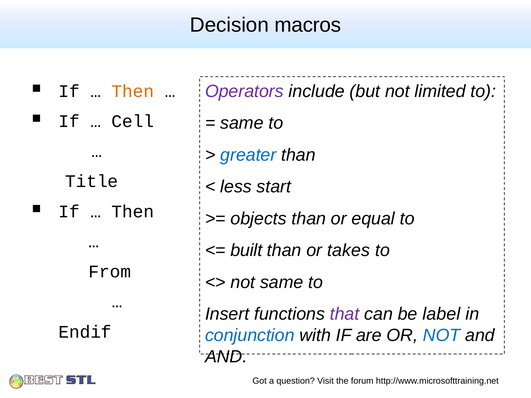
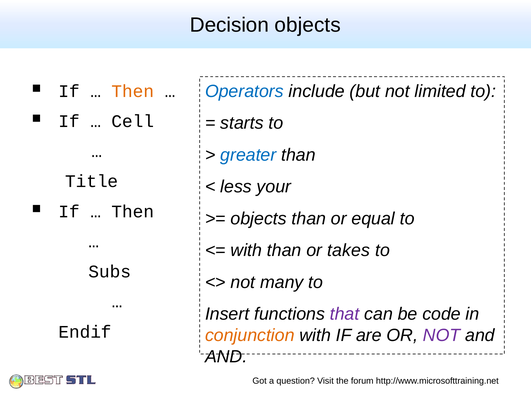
Decision macros: macros -> objects (308, 25)
Operators colour: purple -> blue (244, 91)
same: same -> starts (242, 123)
start: start -> your (274, 187)
built: built -> with (246, 251)
From: From -> Subs (110, 272)
not same: same -> many (282, 282)
label: label -> code (442, 314)
conjunction colour: blue -> orange (250, 335)
NOT colour: blue -> purple (442, 335)
